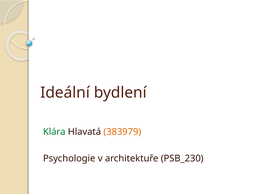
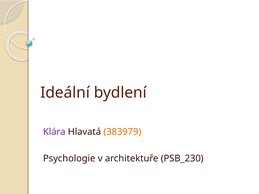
Klára colour: green -> purple (54, 132)
